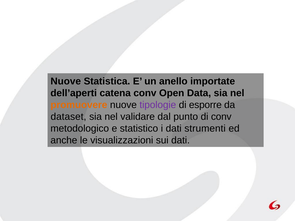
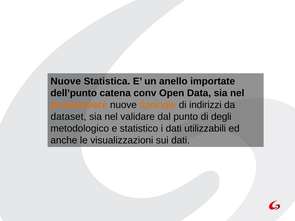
dell’aperti: dell’aperti -> dell’punto (74, 93)
tipologie colour: purple -> orange (158, 105)
esporre: esporre -> indirizzi (205, 105)
di conv: conv -> degli (221, 117)
strumenti: strumenti -> utilizzabili (205, 129)
